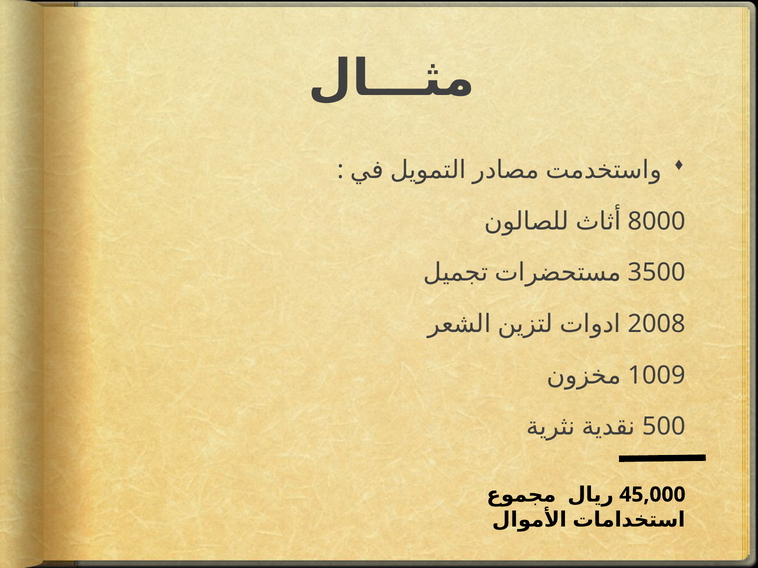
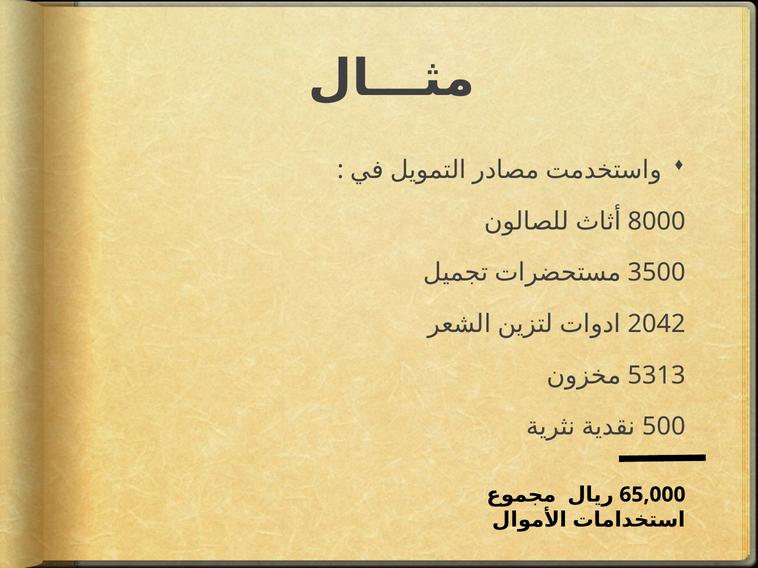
2008: 2008 -> 2042 (657, 324)
1009: 1009 -> 5313 (657, 376)
45,000: 45,000 -> 65,000 (652, 495)
